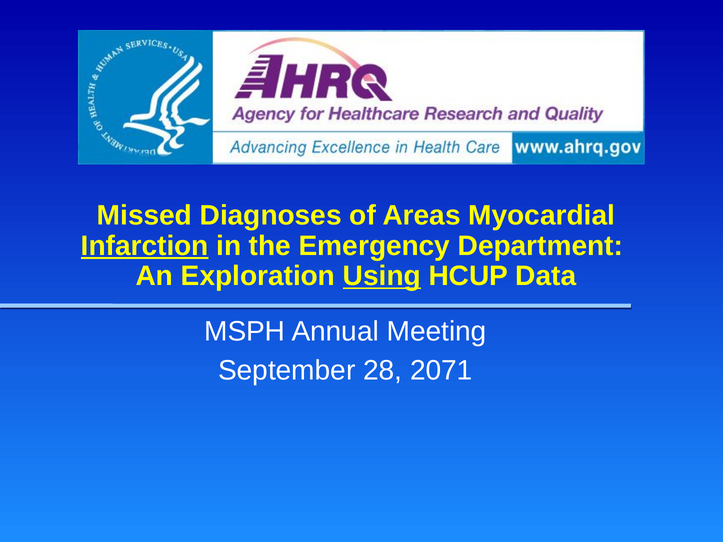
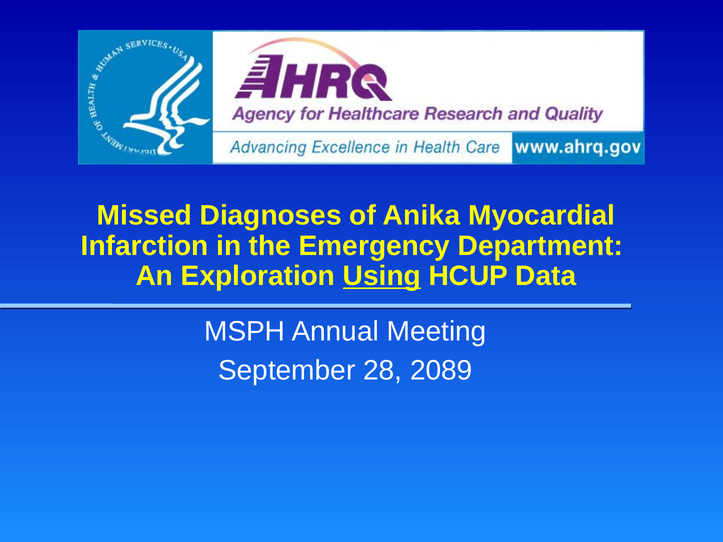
Areas: Areas -> Anika (422, 216)
Infarction underline: present -> none (145, 246)
2071: 2071 -> 2089 (441, 371)
